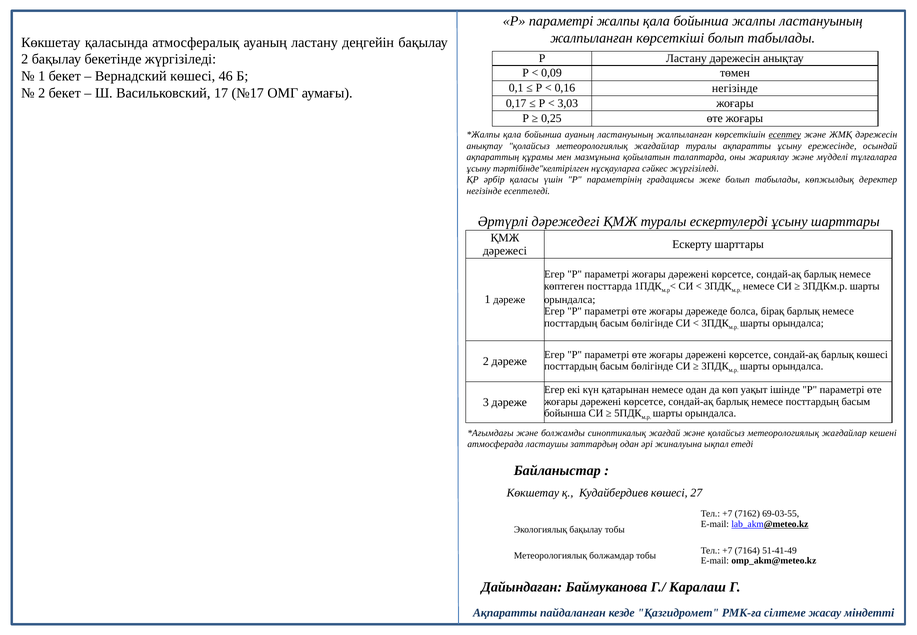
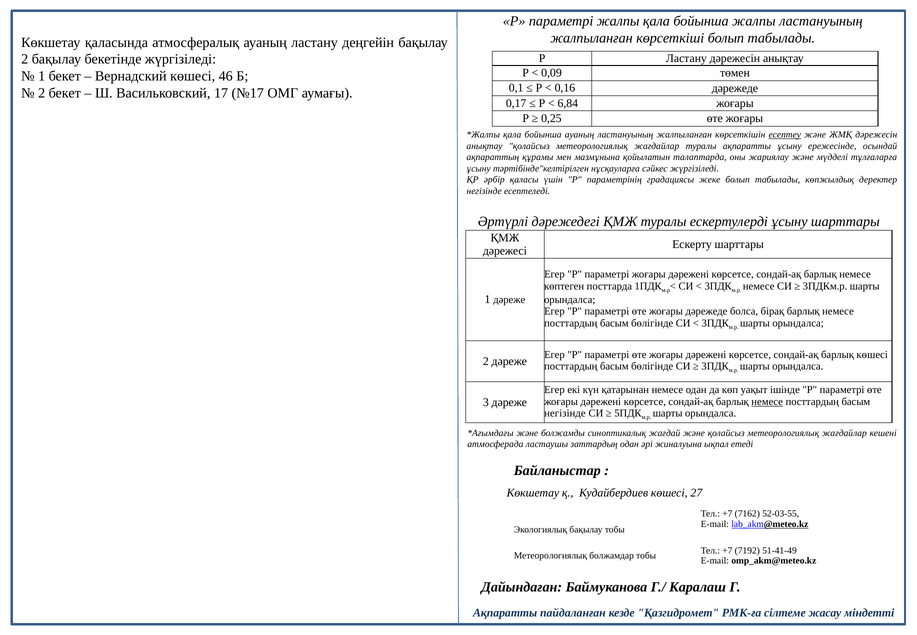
0,16 негізінде: негізінде -> дәрежеде (735, 88)
3,03: 3,03 -> 6,84 (568, 103)
немесе underline: none -> present (767, 401)
бойынша: бойынша -> негізінде (565, 413)
69-03-55: 69-03-55 -> 52-03-55 (781, 514)
7164: 7164 -> 7192 (747, 550)
